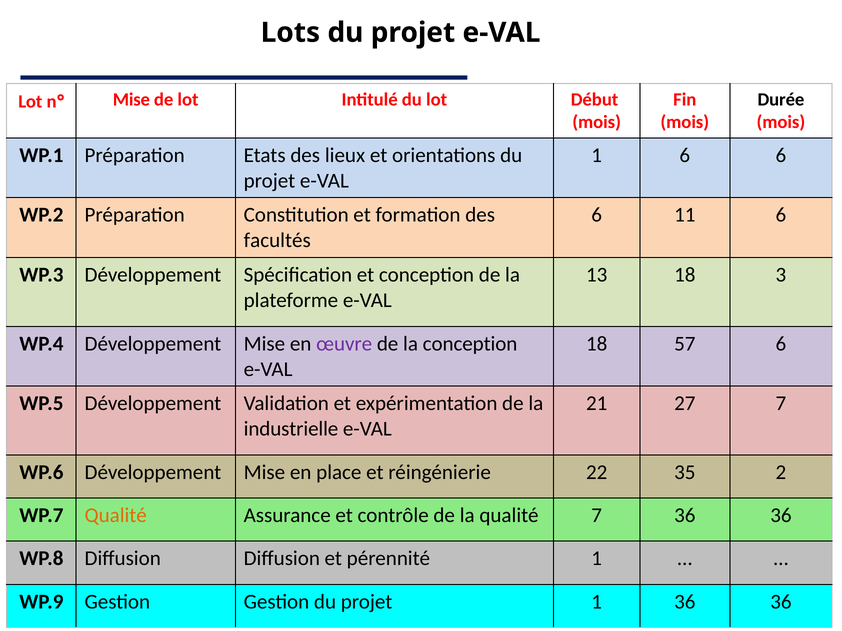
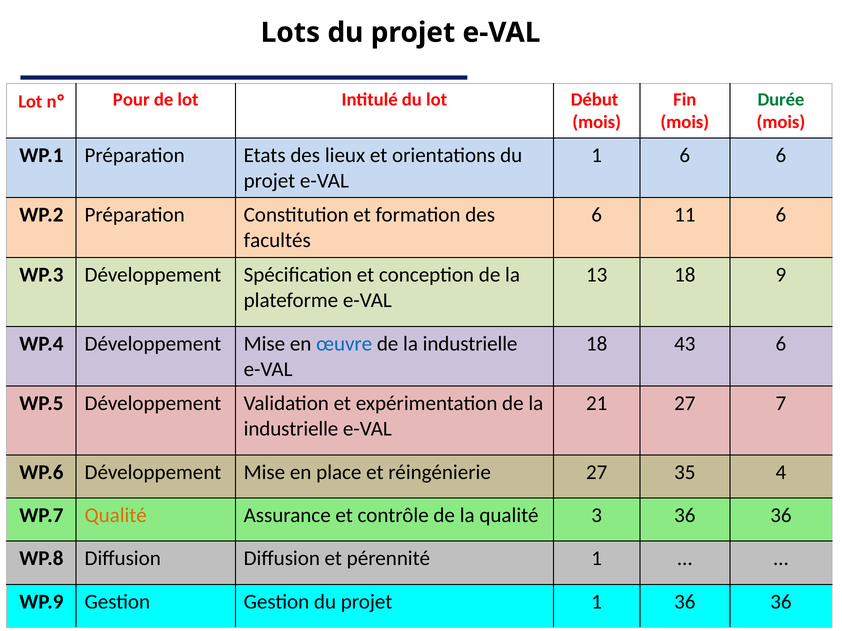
Durée colour: black -> green (781, 100)
Mise: Mise -> Pour (131, 100)
3: 3 -> 9 (781, 275)
œuvre colour: purple -> blue (344, 344)
conception: conception -> industrielle (470, 344)
57: 57 -> 43 (685, 344)
réingénierie 22: 22 -> 27 (597, 473)
2: 2 -> 4 (781, 473)
qualité 7: 7 -> 3 (597, 516)
